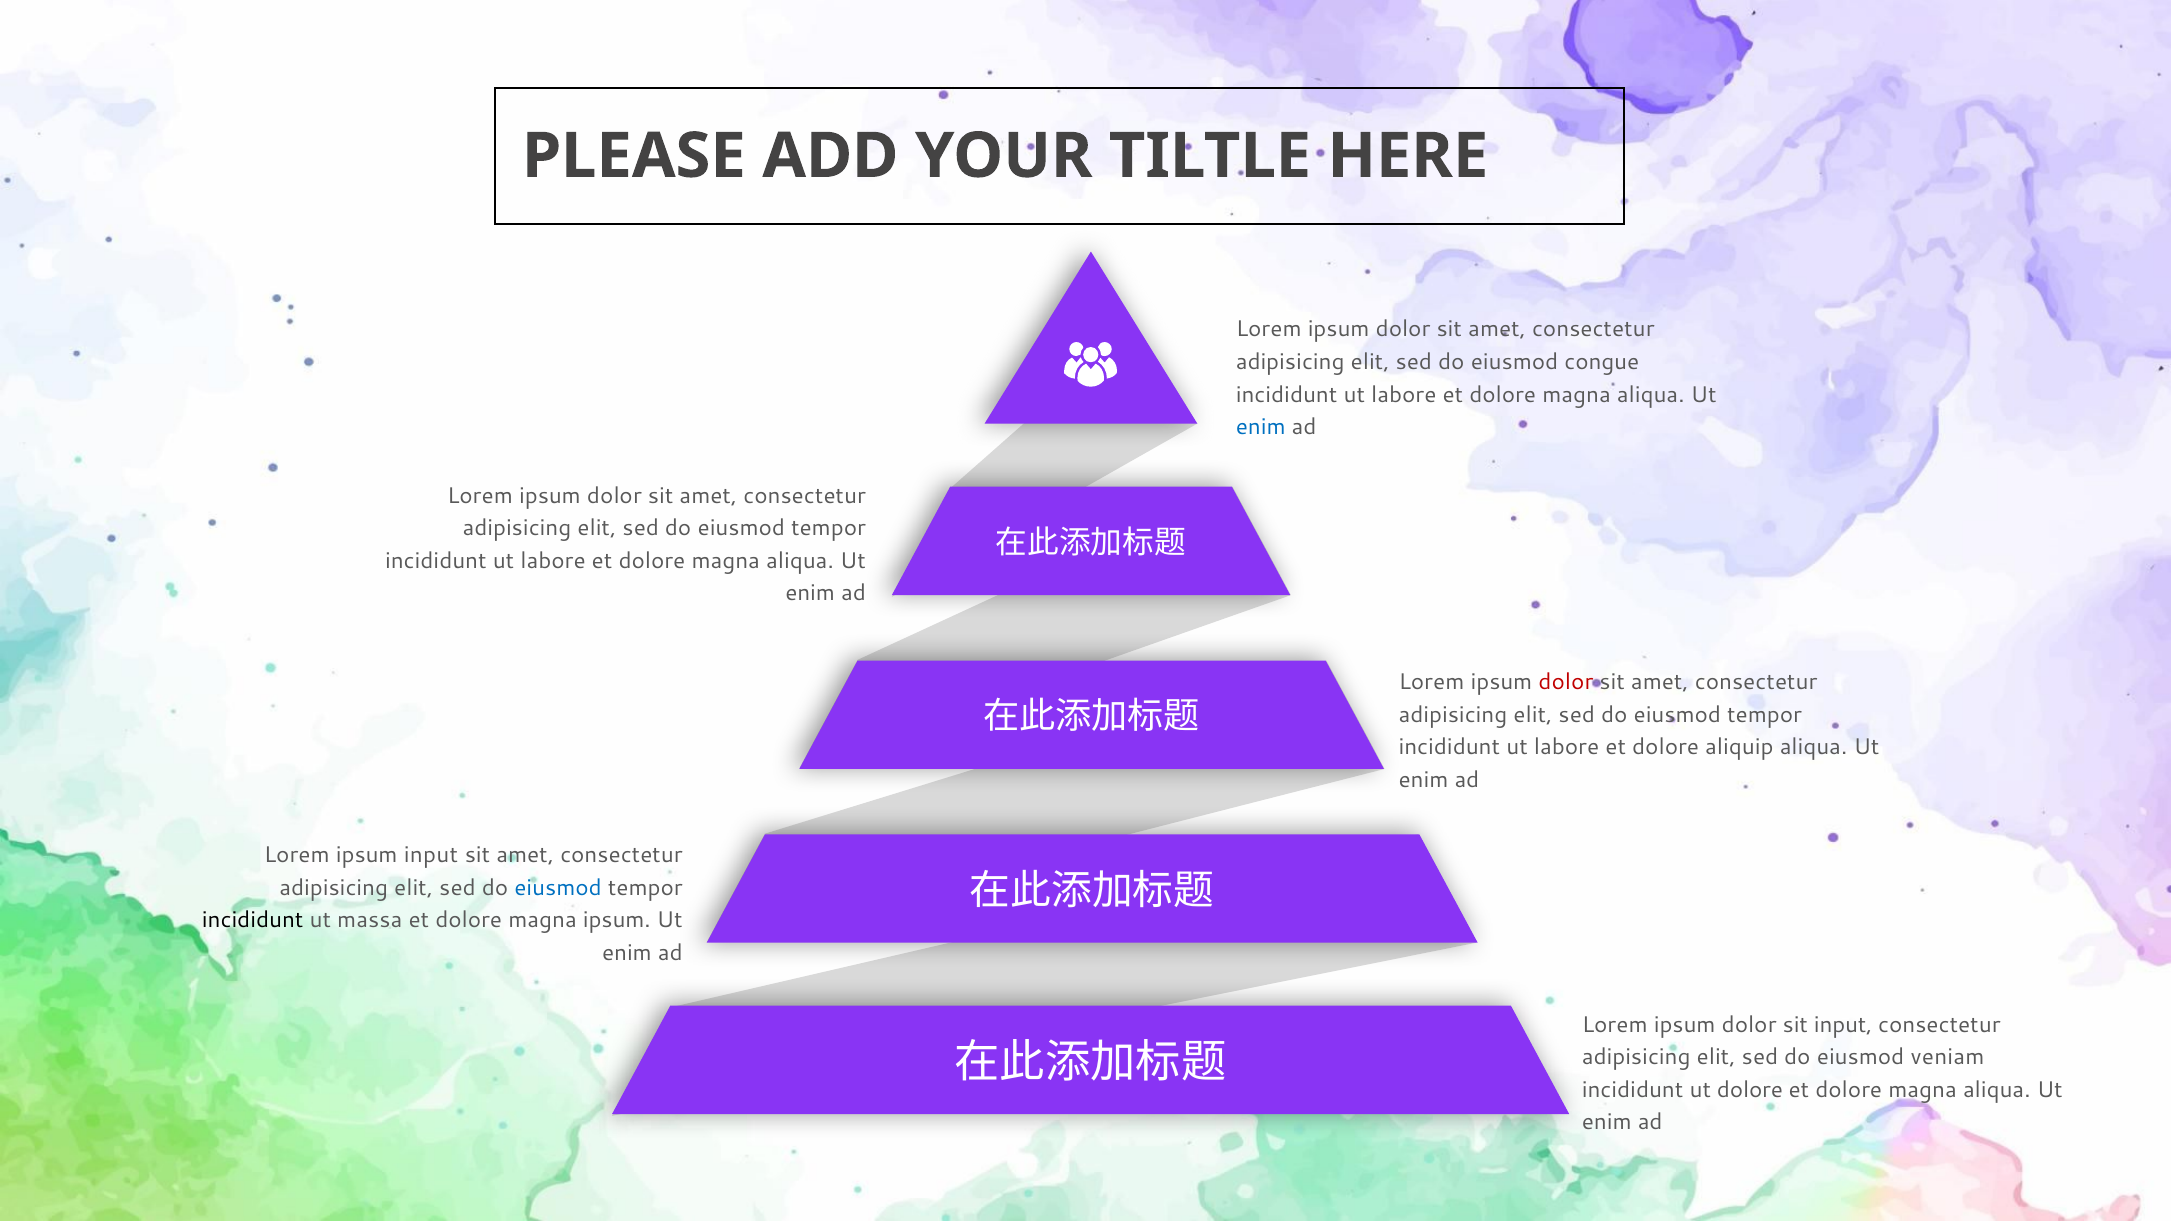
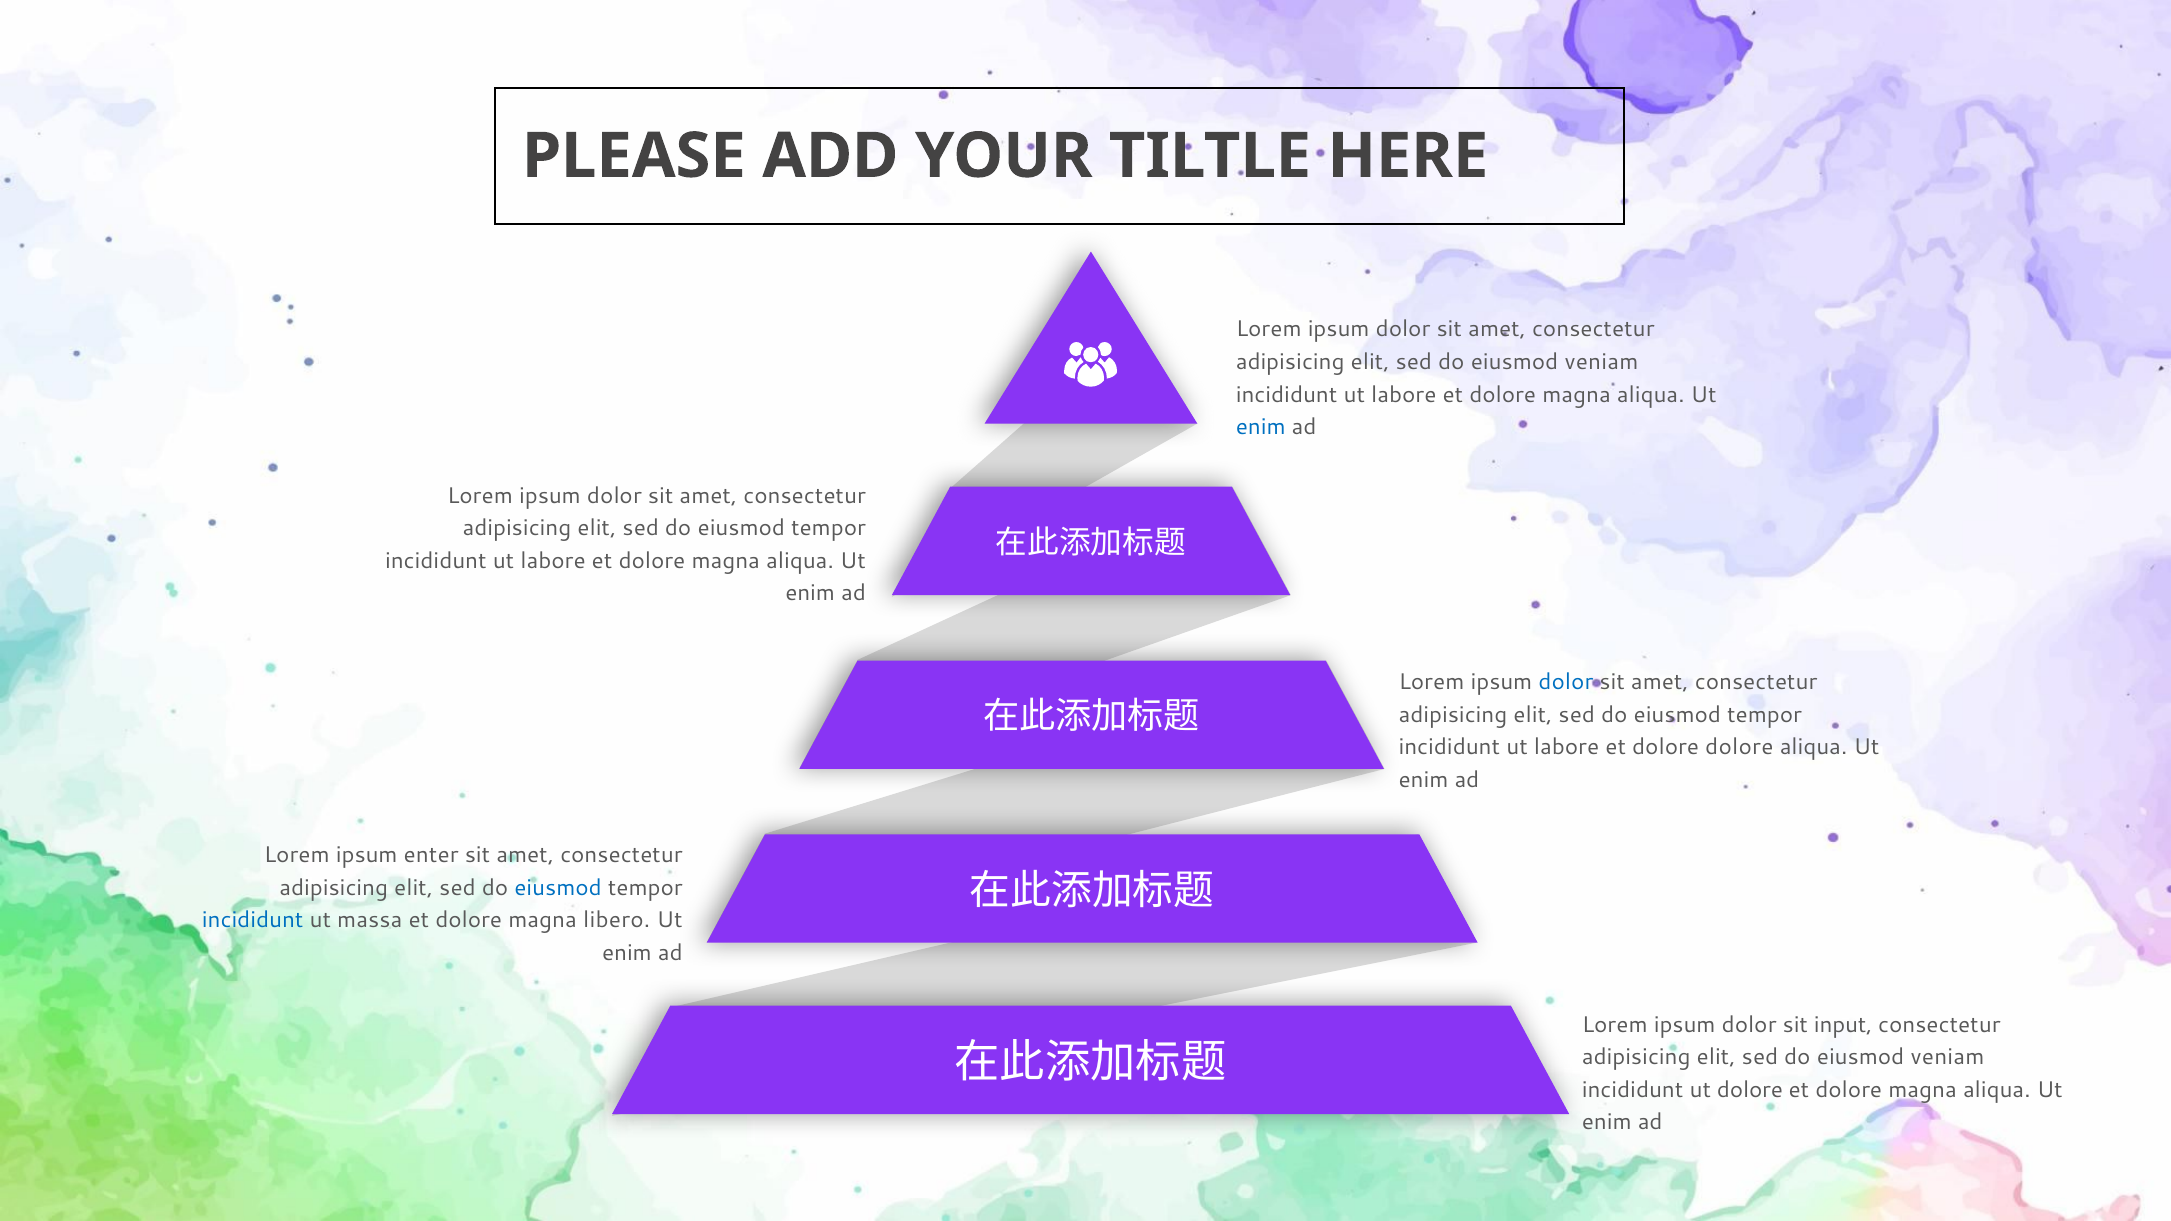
congue: congue -> veniam (1602, 362)
dolor colour: red -> blue (1566, 682)
dolore aliquip: aliquip -> dolore (1739, 747)
ipsum input: input -> enter (431, 855)
incididunt colour: black -> blue (253, 920)
magna ipsum: ipsum -> libero (617, 920)
